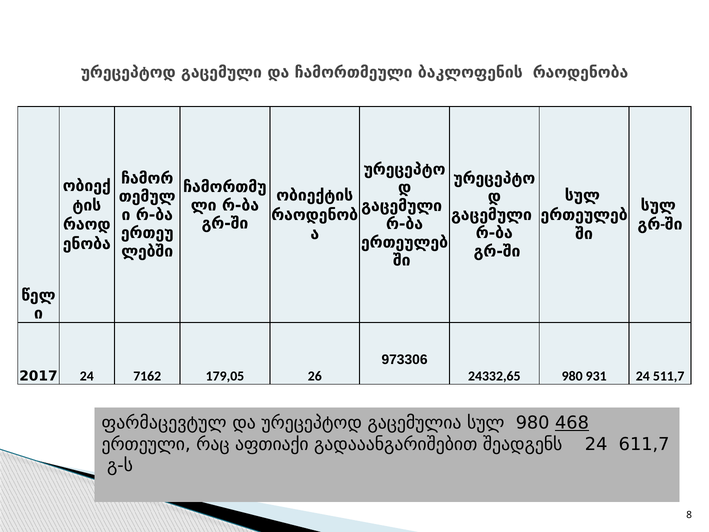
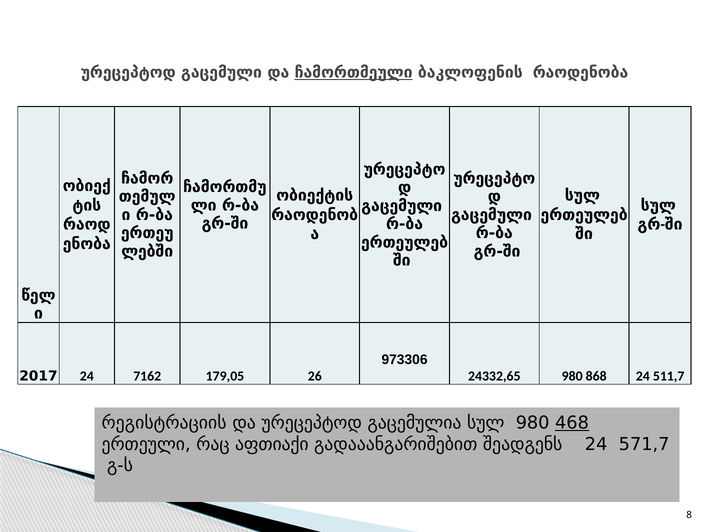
ჩამორთმეული underline: none -> present (354, 73)
931: 931 -> 868 (596, 376)
ფარმაცევტულ: ფარმაცევტულ -> რეგისტრაციის (164, 423)
611,7: 611,7 -> 571,7 (644, 444)
